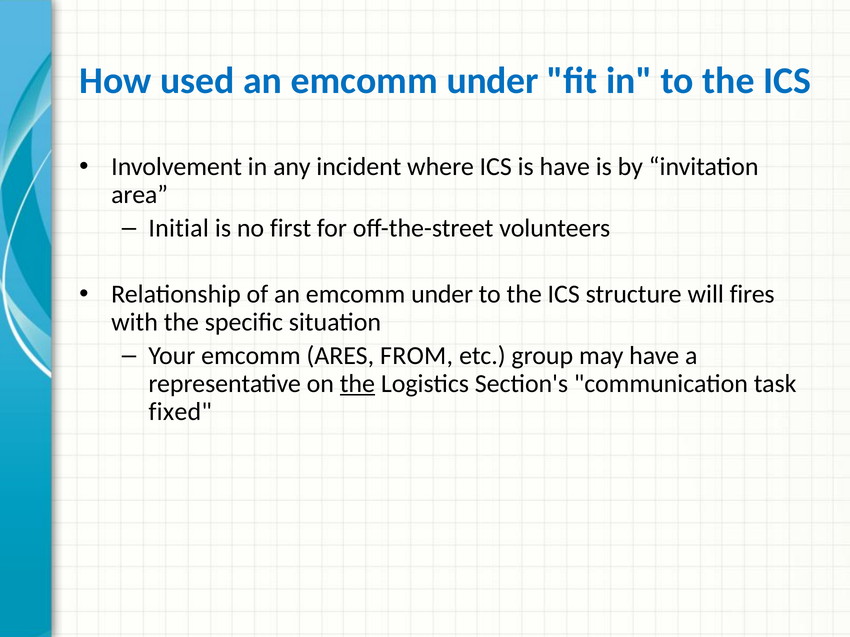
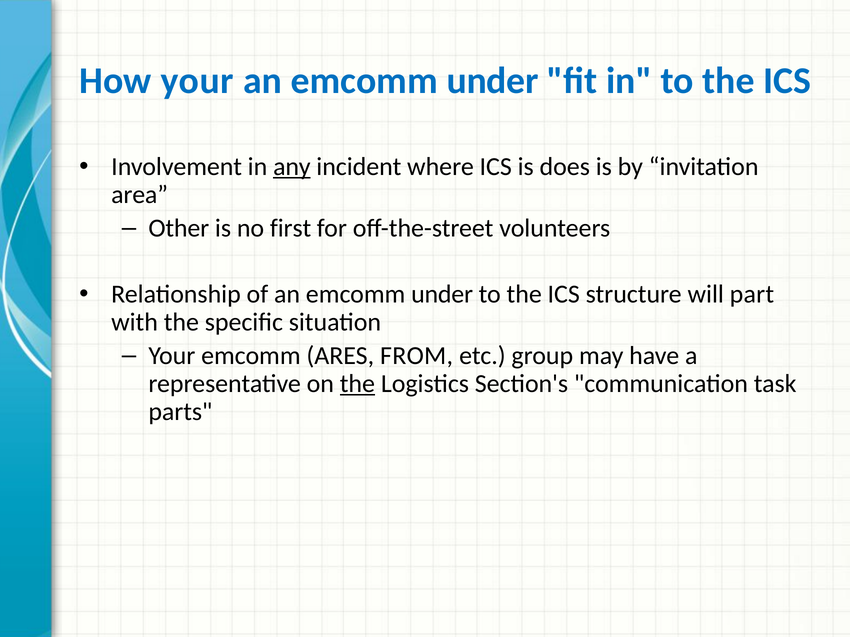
How used: used -> your (197, 81)
any underline: none -> present (292, 167)
is have: have -> does (565, 167)
Initial: Initial -> Other (179, 228)
fires: fires -> part (752, 295)
fixed: fixed -> parts (180, 412)
